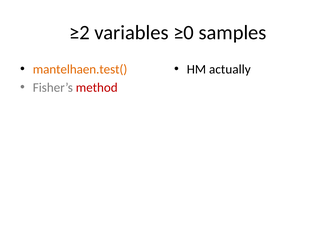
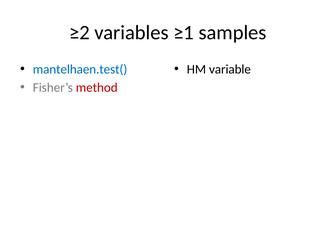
≥0: ≥0 -> ≥1 (184, 33)
mantelhaen.test( colour: orange -> blue (80, 69)
actually: actually -> variable (230, 69)
